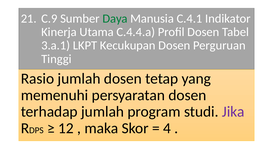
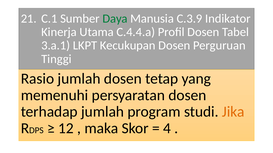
C.9: C.9 -> C.1 (49, 19)
C.4.1: C.4.1 -> C.3.9 (189, 19)
Jika colour: purple -> orange (233, 112)
